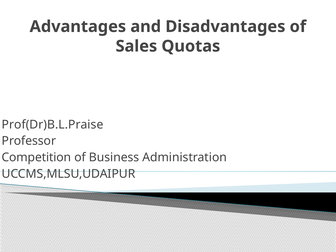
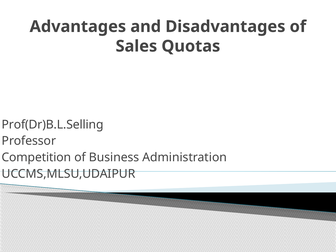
Prof(Dr)B.L.Praise: Prof(Dr)B.L.Praise -> Prof(Dr)B.L.Selling (53, 125)
